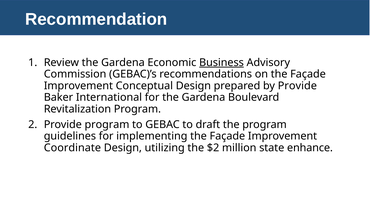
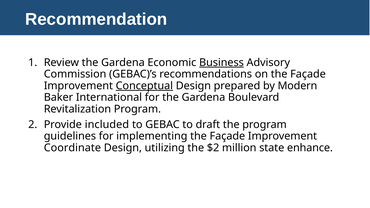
Conceptual underline: none -> present (144, 86)
by Provide: Provide -> Modern (297, 86)
Provide program: program -> included (107, 125)
